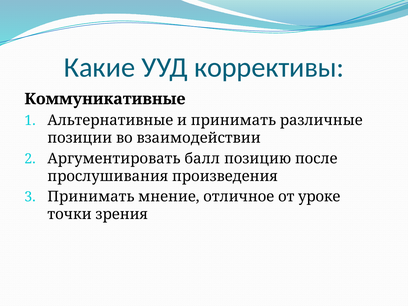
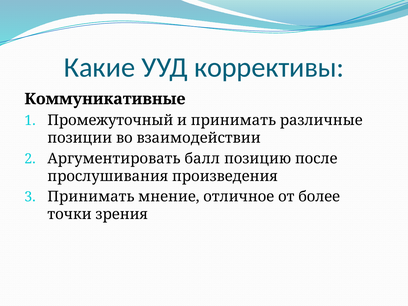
Альтернативные: Альтернативные -> Промежуточный (110, 120)
уроке: уроке -> более (319, 197)
